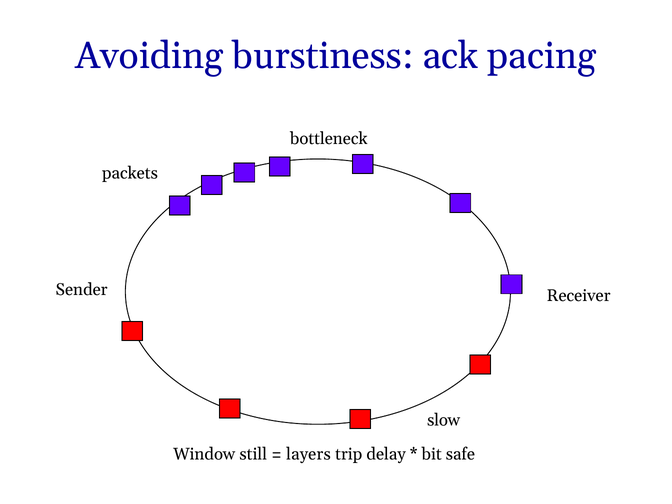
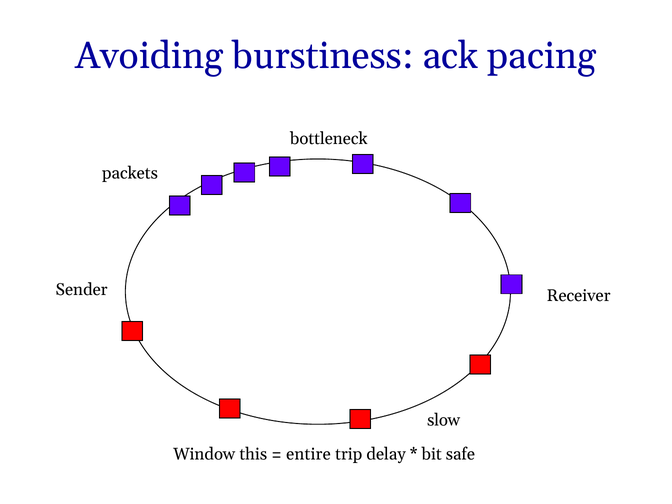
still: still -> this (253, 454)
layers: layers -> entire (308, 454)
